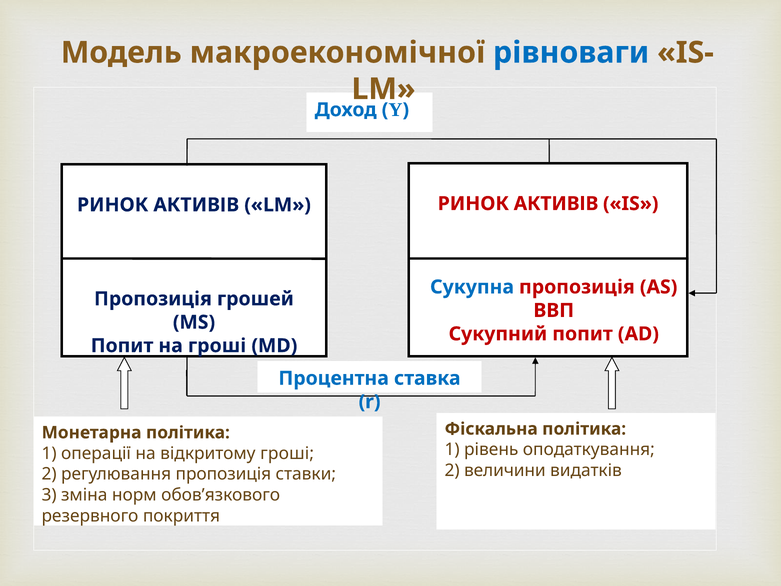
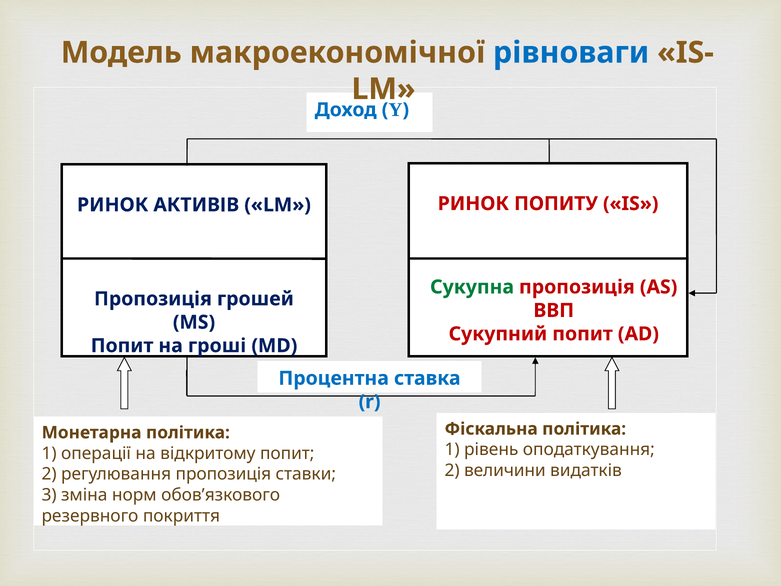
LM РИНОК АКТИВІВ: АКТИВІВ -> ПОПИТУ (556, 204)
Сукупна colour: blue -> green (472, 287)
відкритому гроші: гроші -> попит (287, 453)
